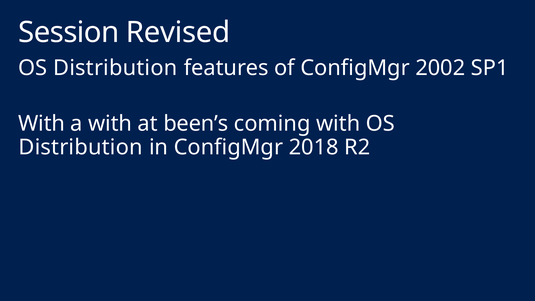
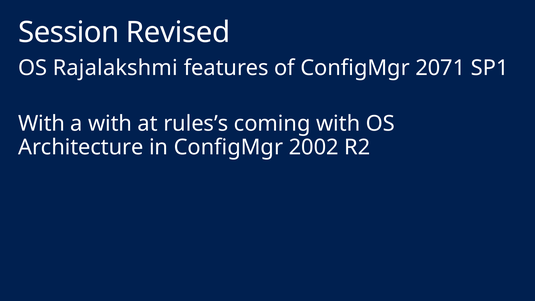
Distribution: Distribution -> Rajalakshmi (115, 68)
2002: 2002 -> 2071 (440, 68)
been’s: been’s -> rules’s (196, 124)
Distribution: Distribution -> Architecture (81, 147)
2018: 2018 -> 2002 (314, 147)
